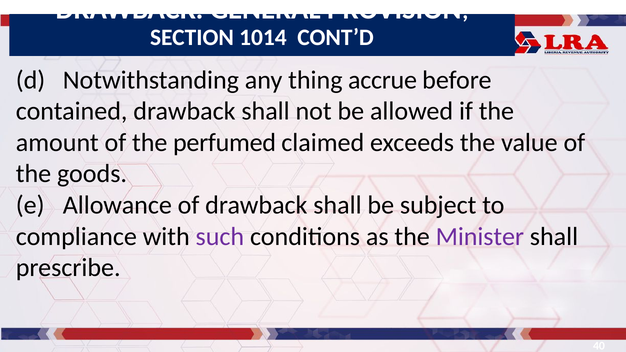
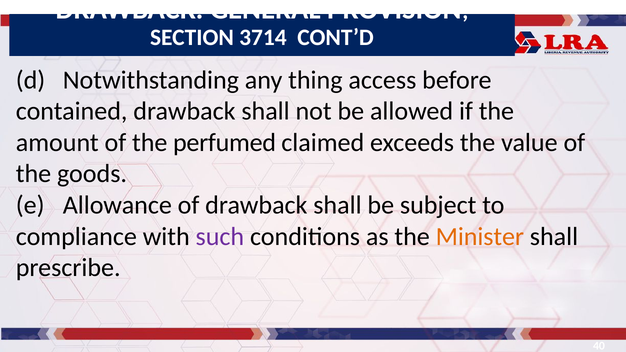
1014: 1014 -> 3714 (263, 38)
accrue: accrue -> access (382, 80)
Minister colour: purple -> orange (480, 236)
